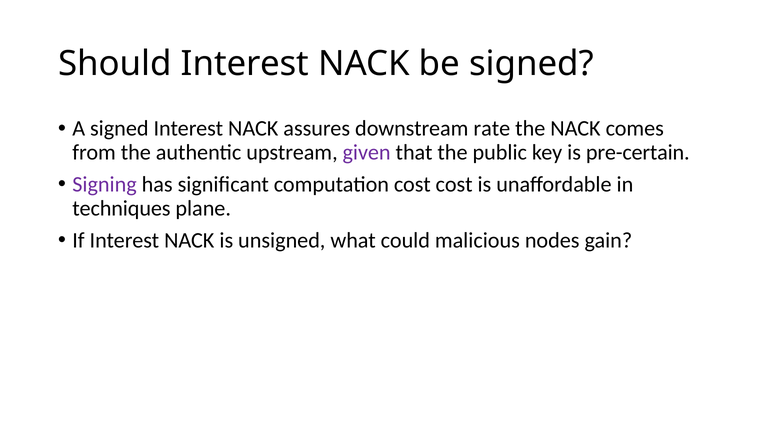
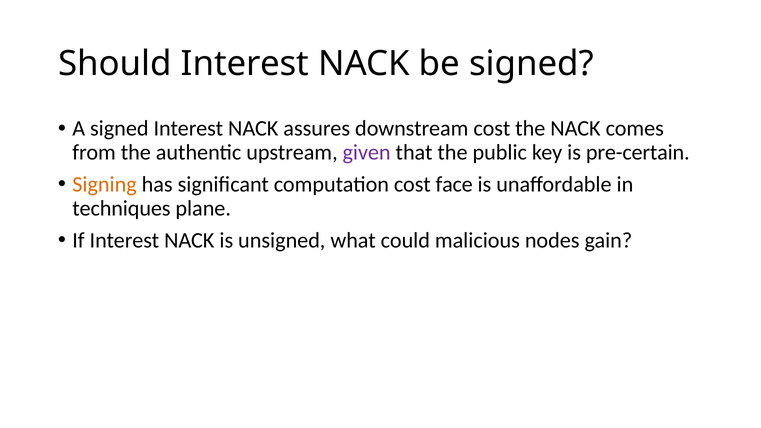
downstream rate: rate -> cost (492, 129)
Signing colour: purple -> orange (105, 185)
cost cost: cost -> face (454, 185)
